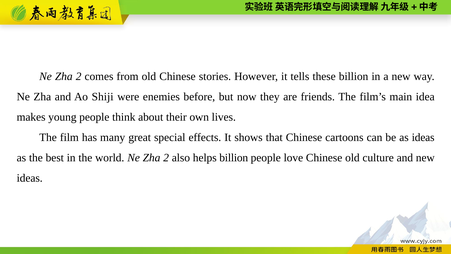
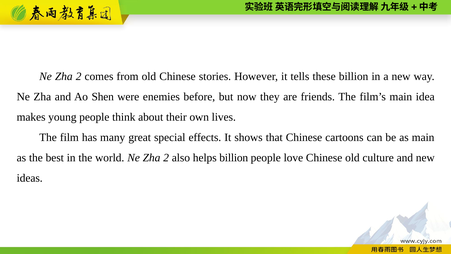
Shiji: Shiji -> Shen (103, 97)
as ideas: ideas -> main (423, 137)
